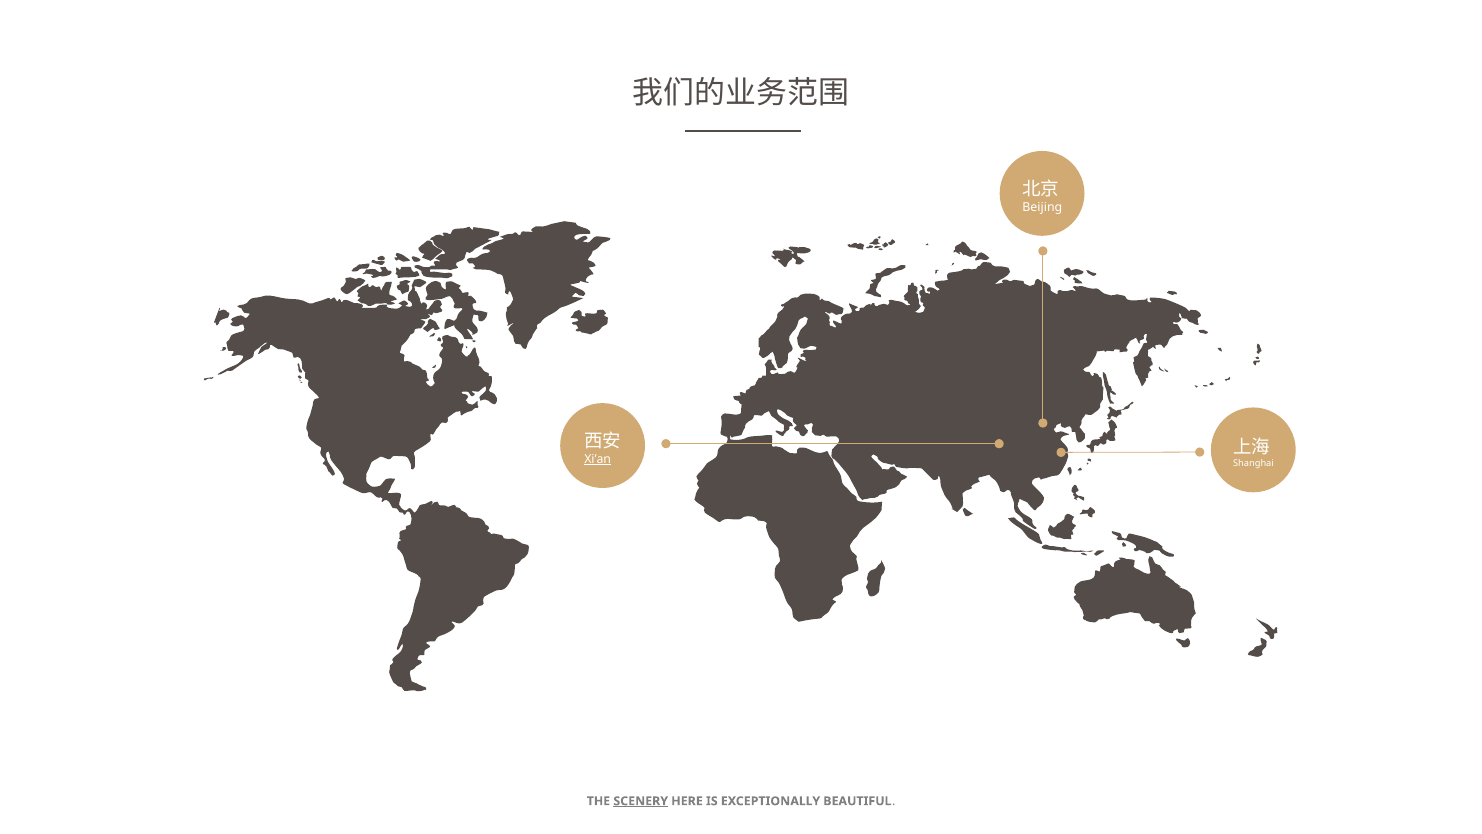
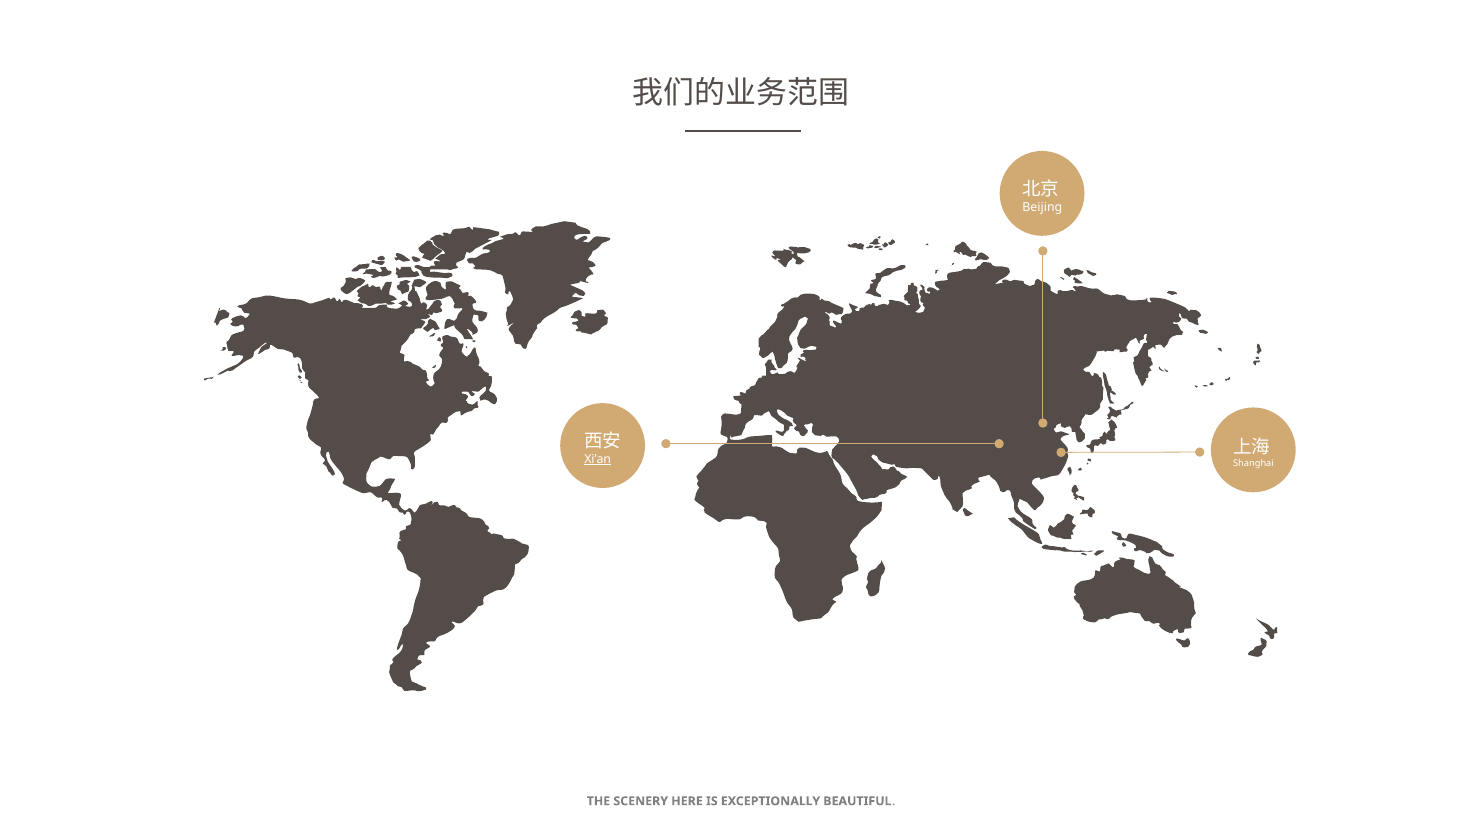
SCENERY underline: present -> none (641, 801)
